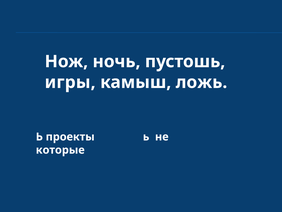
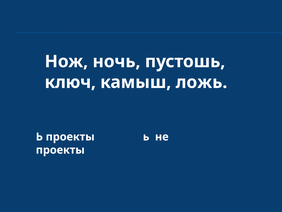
игры: игры -> ключ (70, 82)
которые: которые -> проекты (60, 150)
